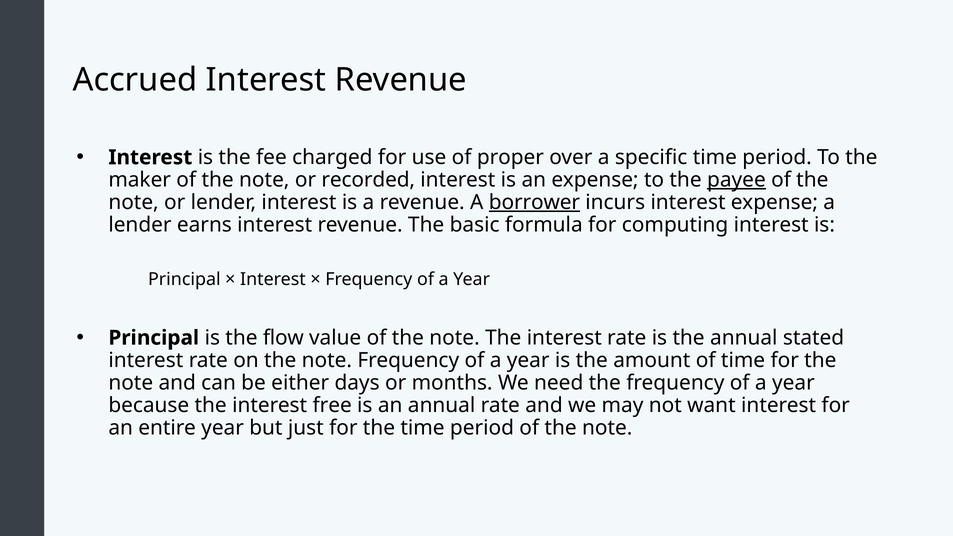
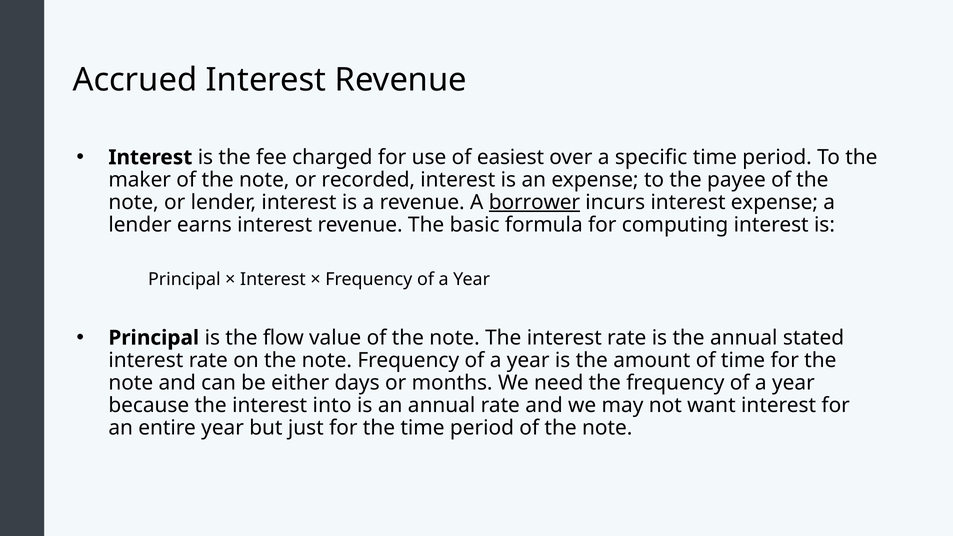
proper: proper -> easiest (510, 157)
payee underline: present -> none (736, 180)
free: free -> into (332, 405)
